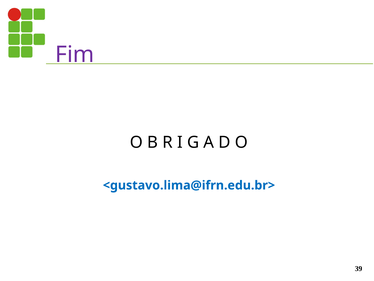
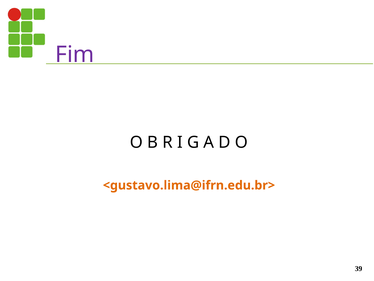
<gustavo.lima@ifrn.edu.br> colour: blue -> orange (189, 185)
